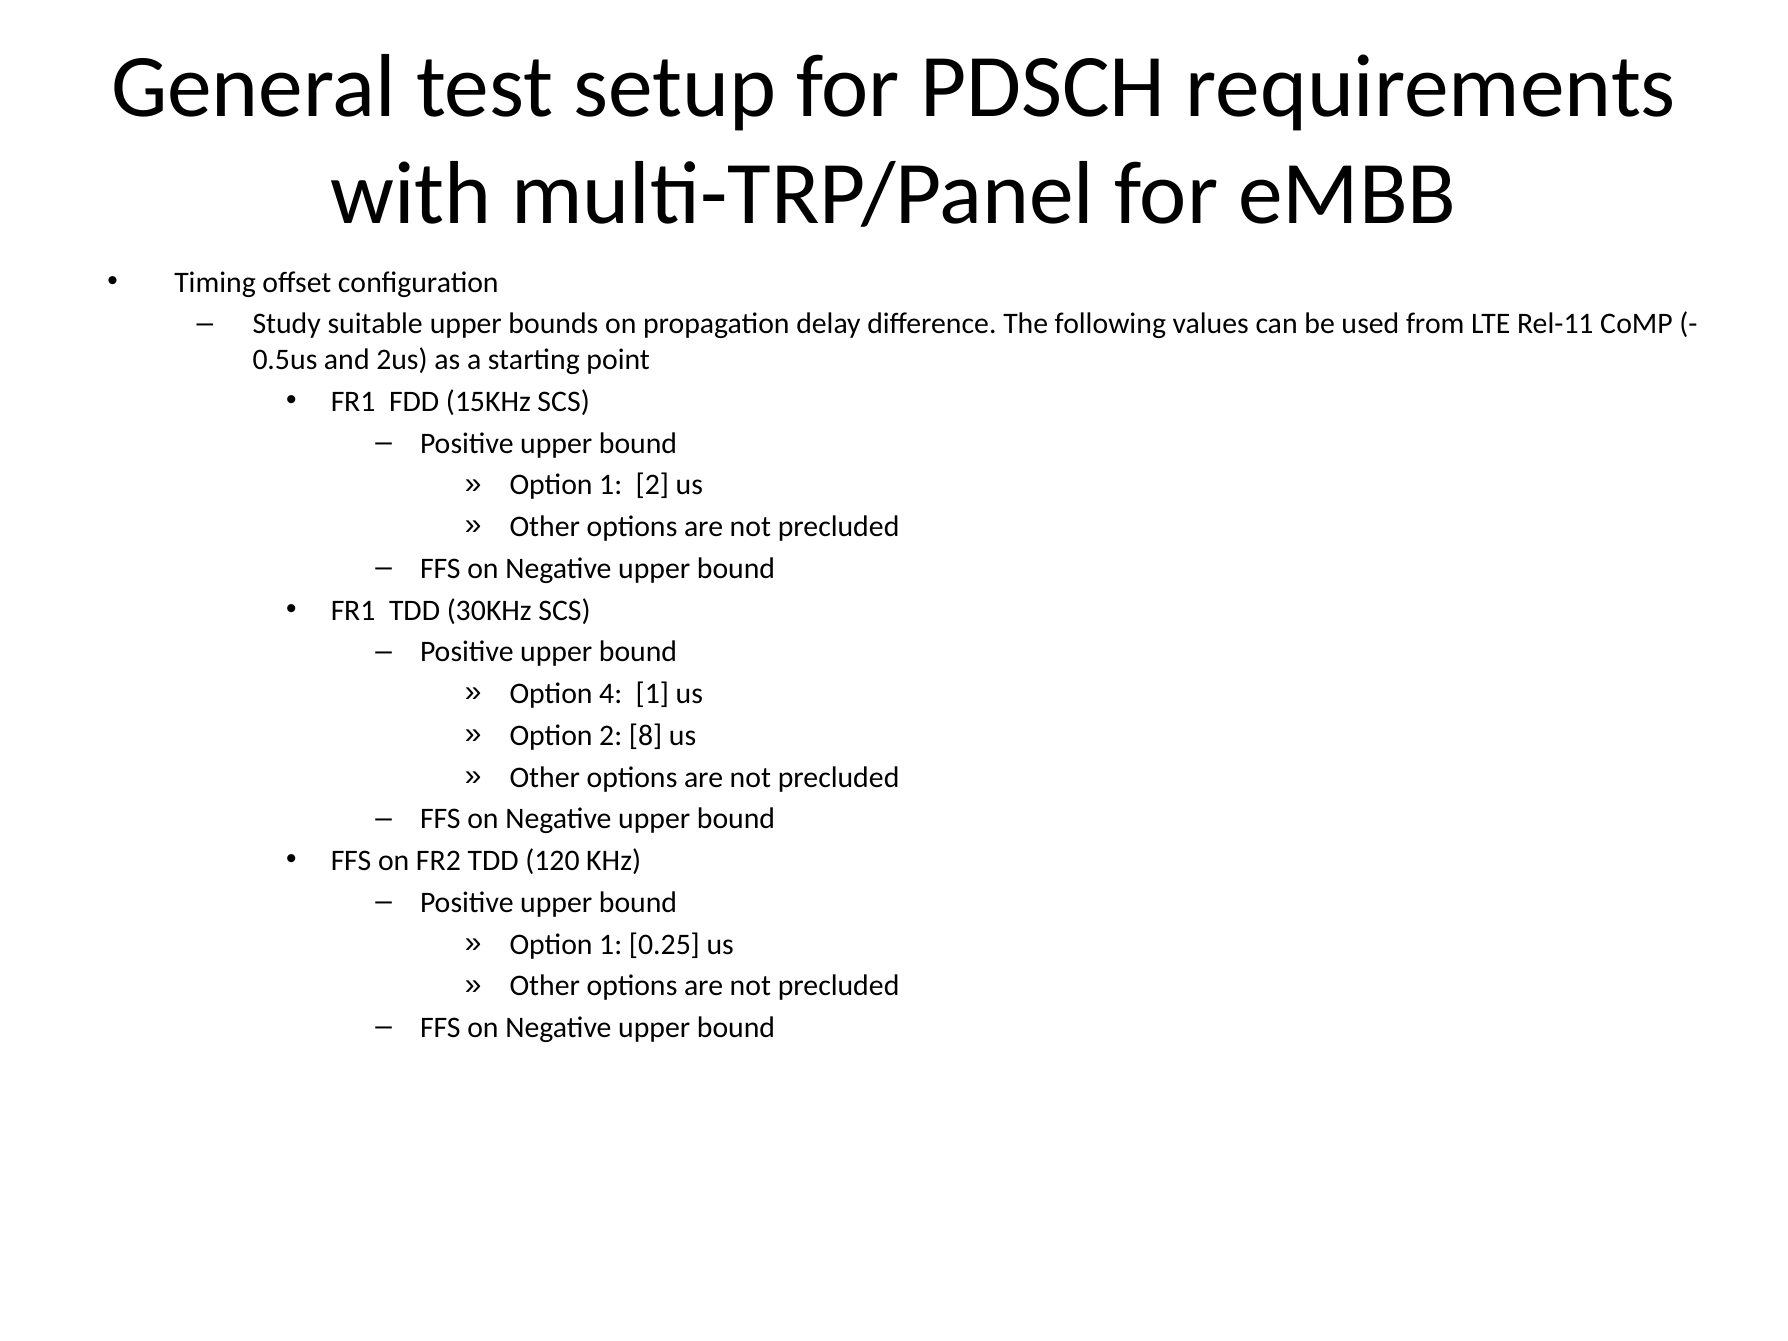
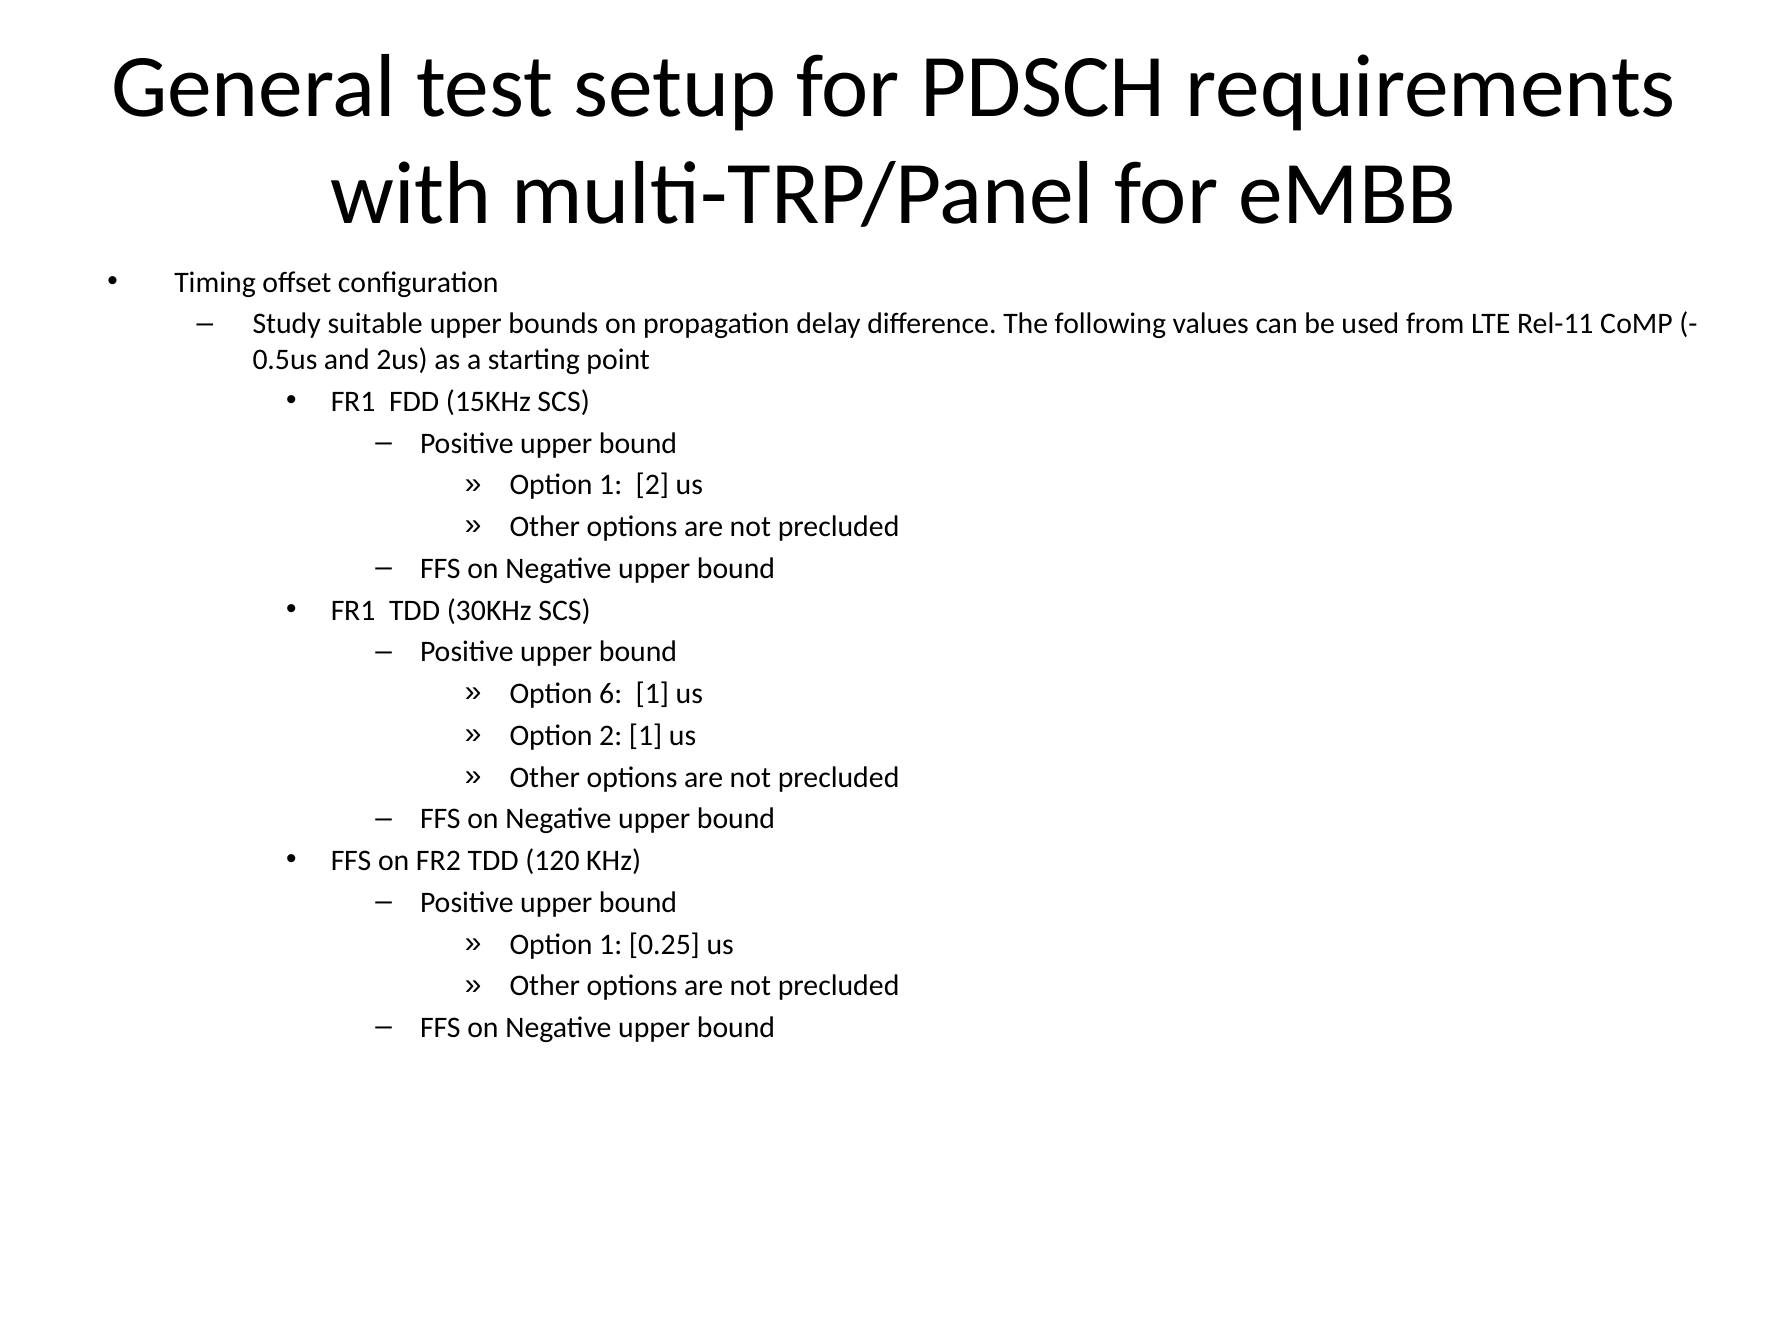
4: 4 -> 6 (611, 694)
2 8: 8 -> 1 (646, 736)
